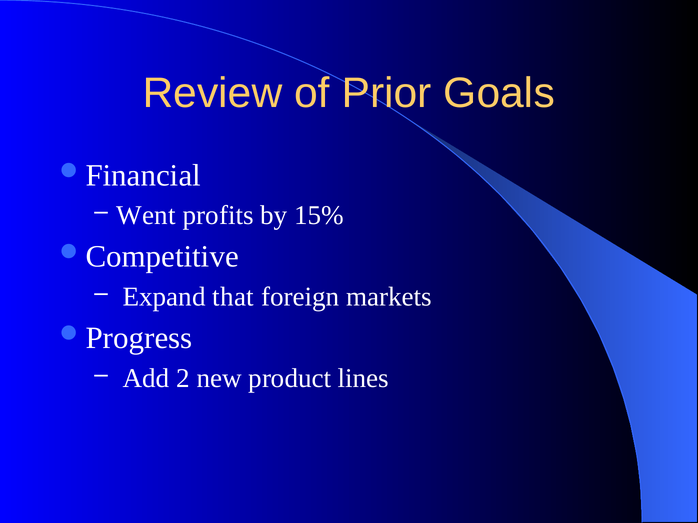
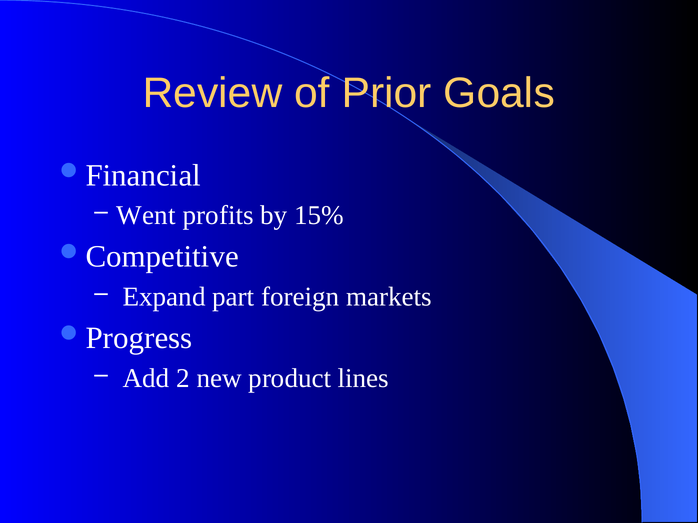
that: that -> part (233, 297)
